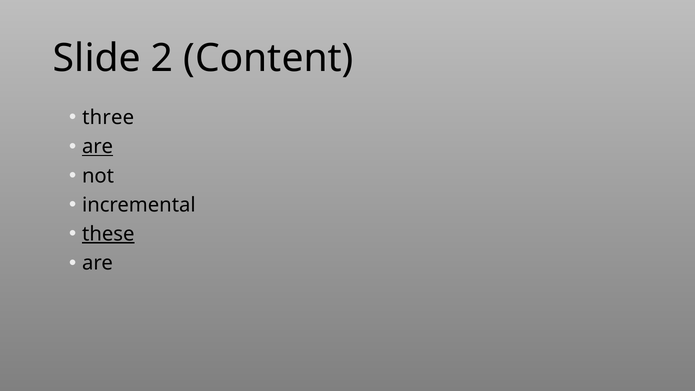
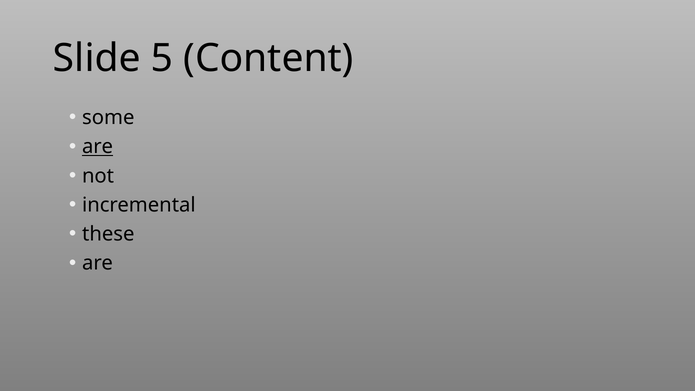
2: 2 -> 5 (162, 58)
three: three -> some (108, 118)
these underline: present -> none (108, 234)
